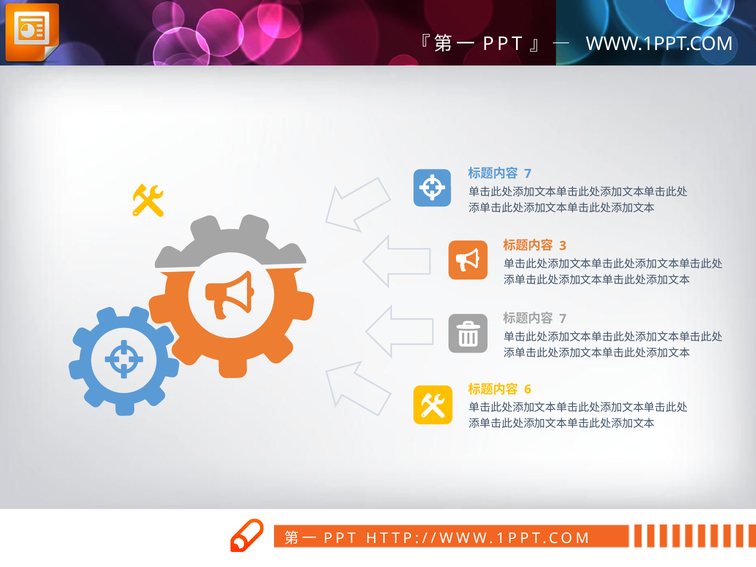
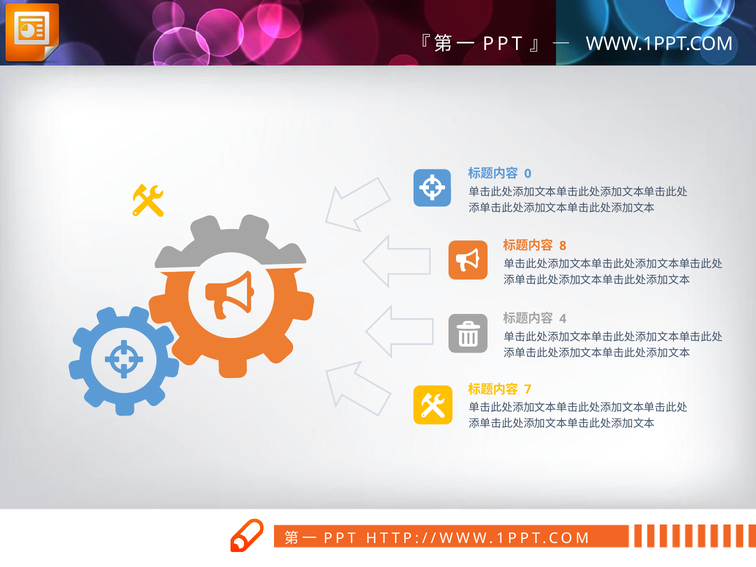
7: 7 -> 0 (528, 174)
3: 3 -> 8 (563, 246)
7: 7 -> 4 (563, 319)
6: 6 -> 7 (528, 389)
